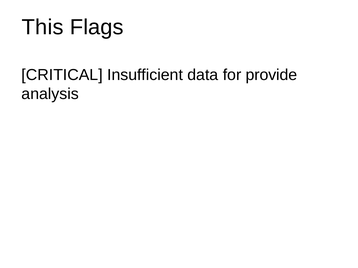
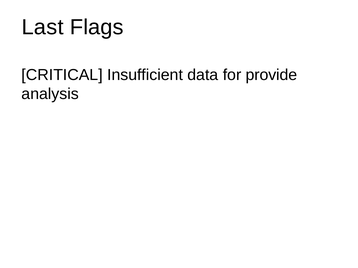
This: This -> Last (43, 27)
